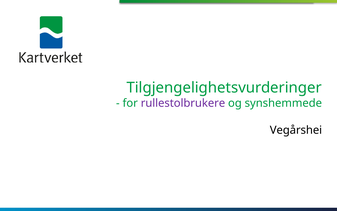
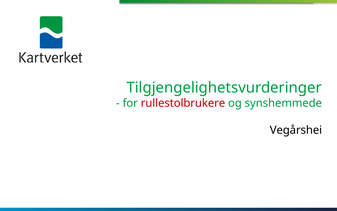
rullestolbrukere colour: purple -> red (183, 103)
